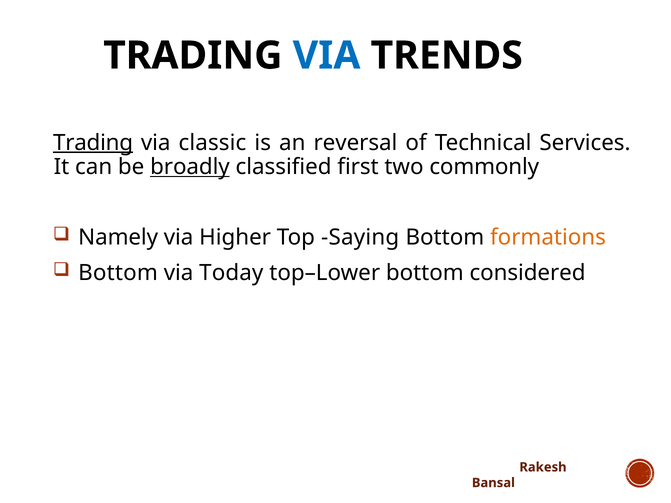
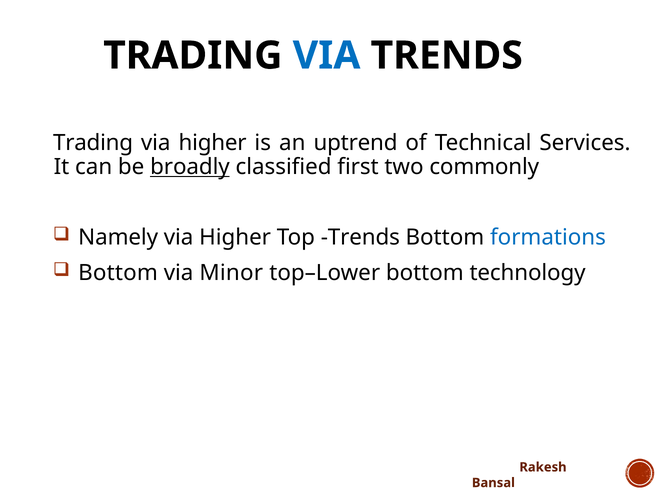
Trading underline: present -> none (93, 143)
classic: classic -> higher (213, 143)
reversal: reversal -> uptrend (356, 143)
Top Saying: Saying -> Trends (360, 238)
formations colour: orange -> blue (548, 238)
Today: Today -> Minor (231, 273)
considered: considered -> technology (528, 273)
